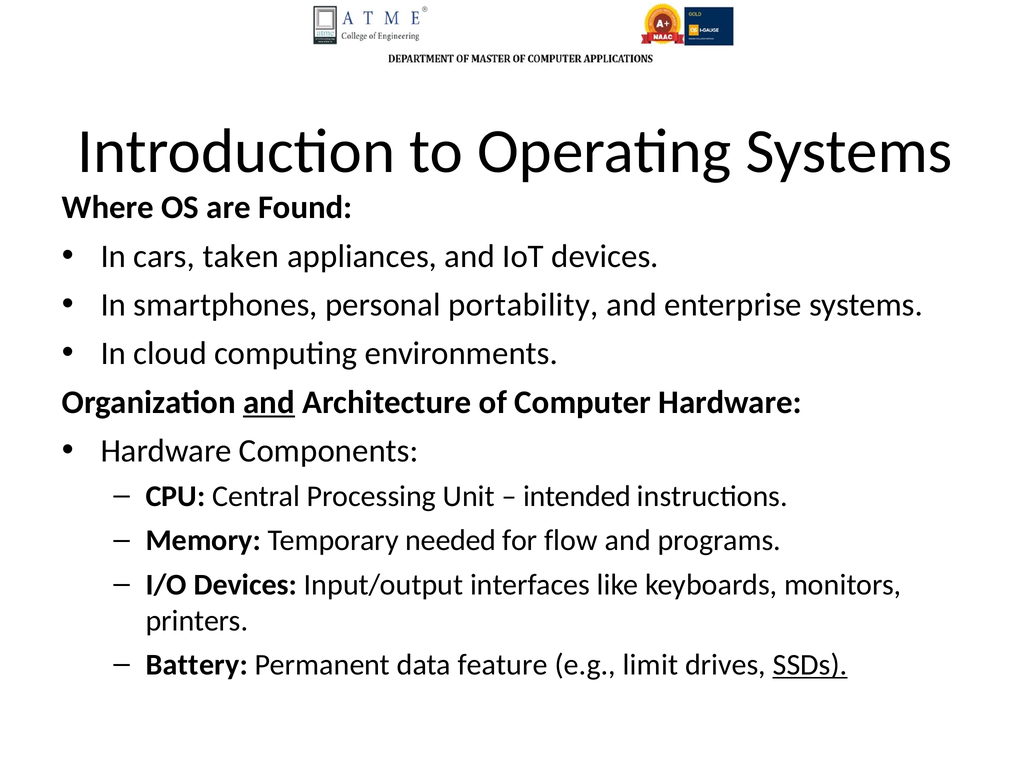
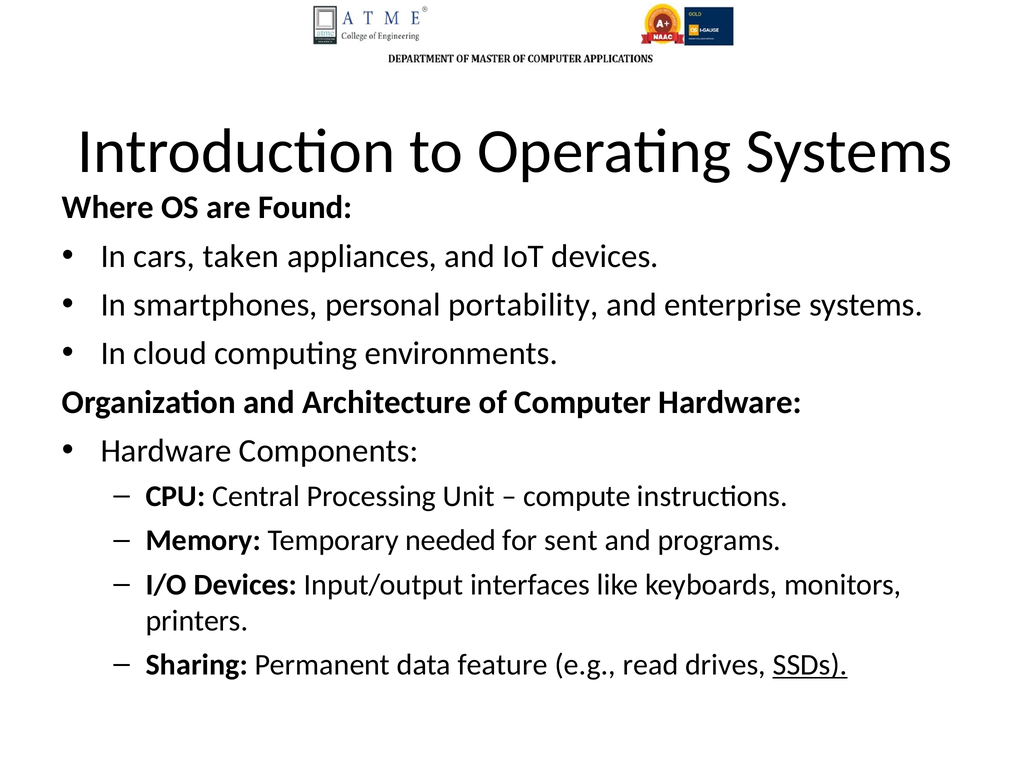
and underline: present -> none (269, 402)
intended: intended -> compute (577, 497)
flow: flow -> sent (571, 541)
Battery: Battery -> Sharing (197, 665)
limit: limit -> read (650, 665)
